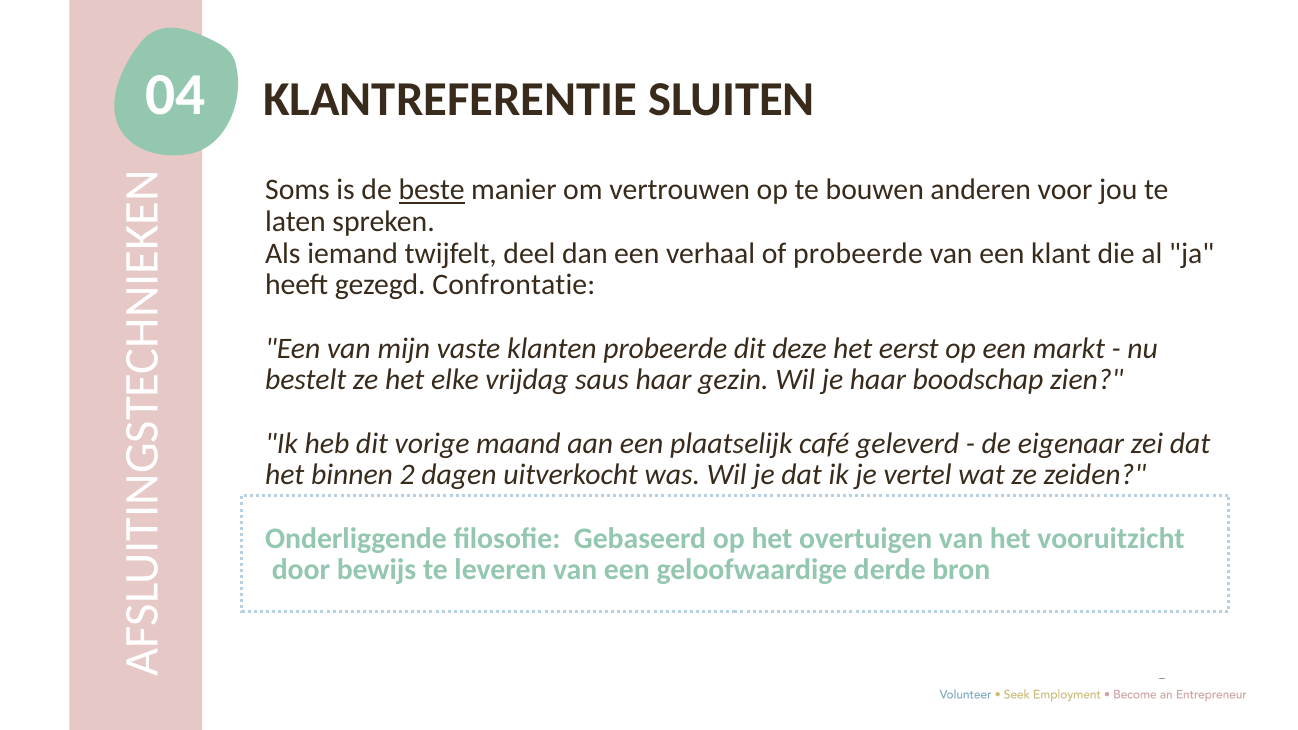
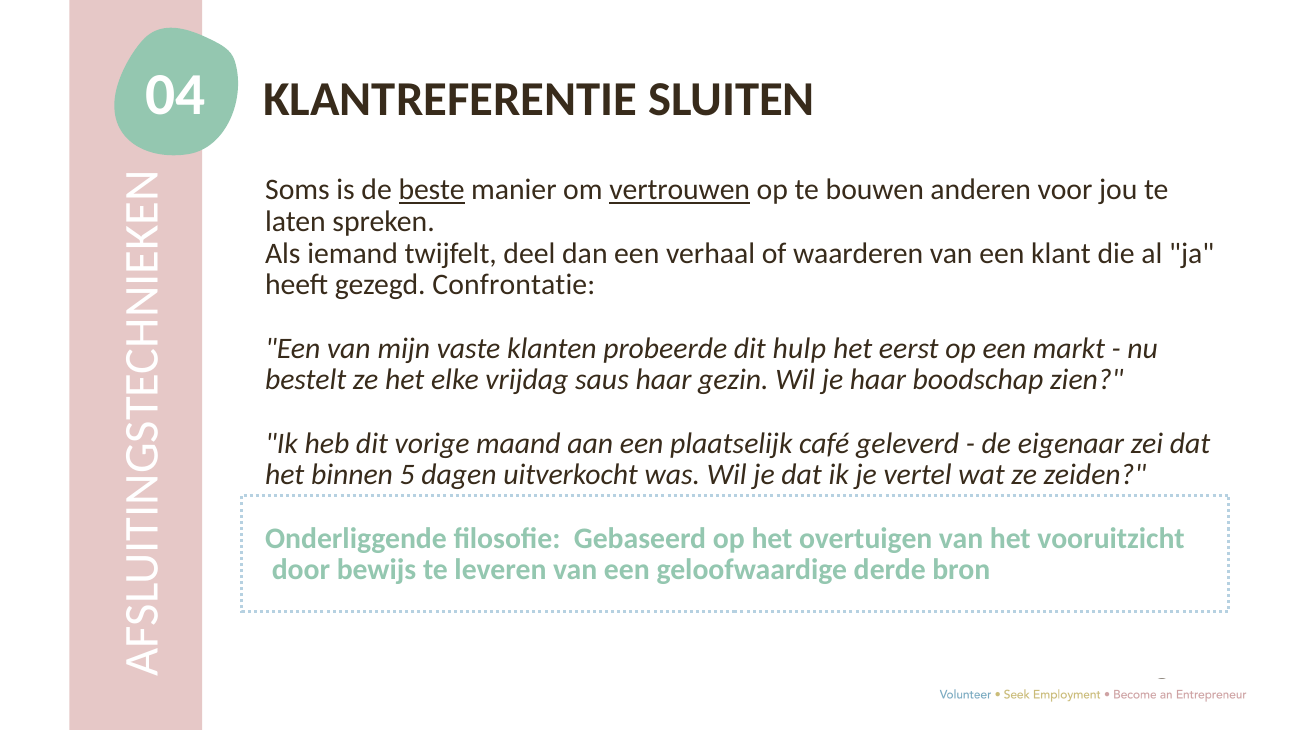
vertrouwen underline: none -> present (680, 190)
of probeerde: probeerde -> waarderen (858, 253)
deze: deze -> hulp (799, 348)
2: 2 -> 5 (407, 475)
